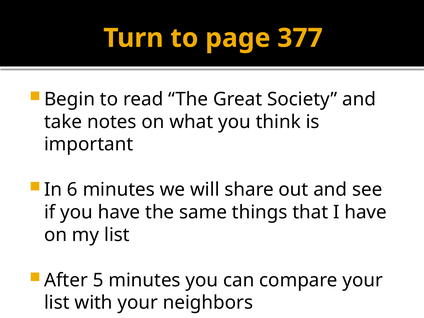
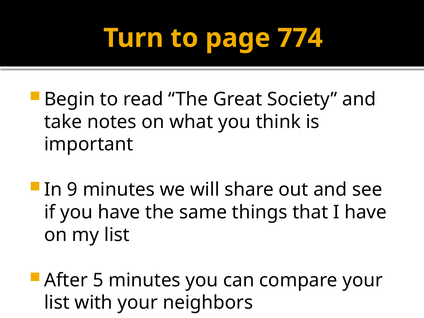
377: 377 -> 774 (300, 38)
6: 6 -> 9 (72, 190)
